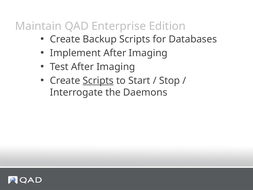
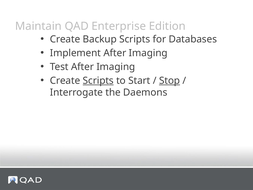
Stop underline: none -> present (170, 80)
